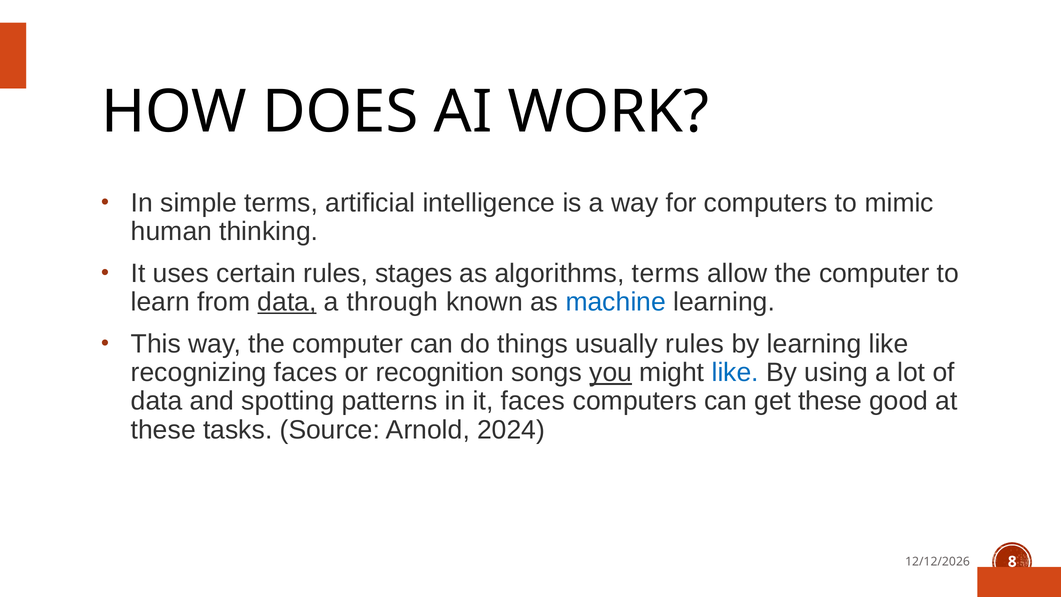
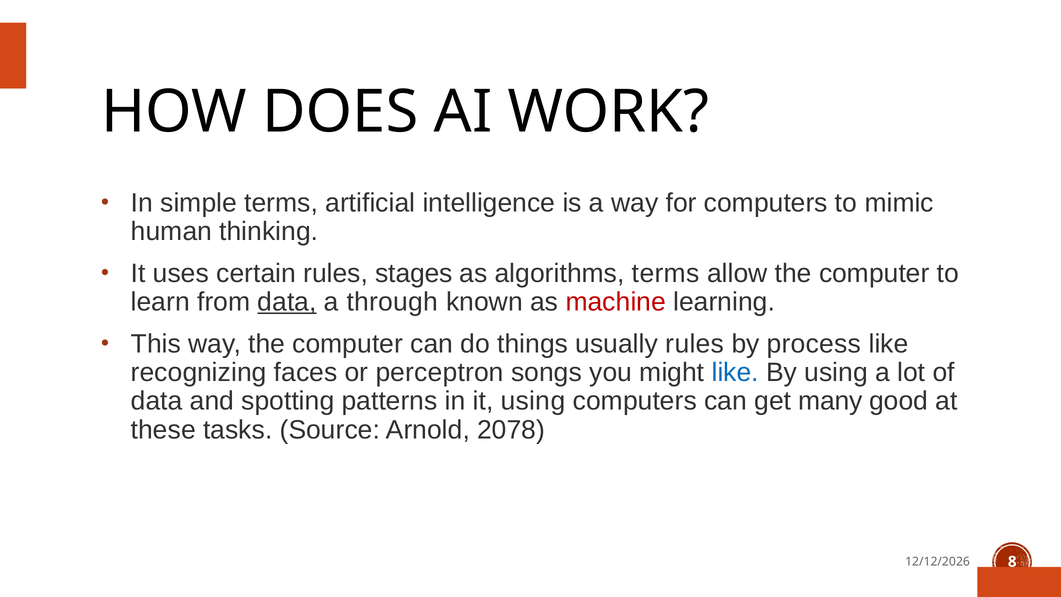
machine colour: blue -> red (616, 302)
by learning: learning -> process (814, 344)
recognition: recognition -> perceptron (440, 372)
you underline: present -> none (611, 372)
it faces: faces -> using (533, 401)
get these: these -> many (830, 401)
2024: 2024 -> 2078 (511, 430)
